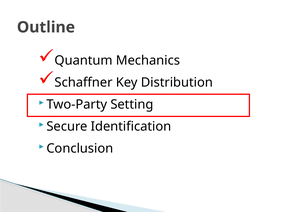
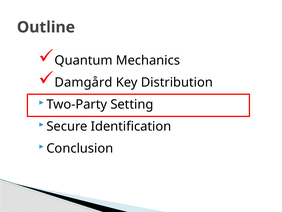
Schaffner: Schaffner -> Damgård (84, 82)
